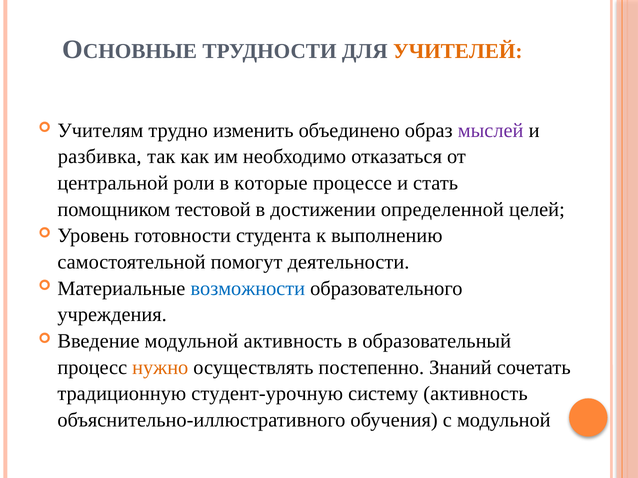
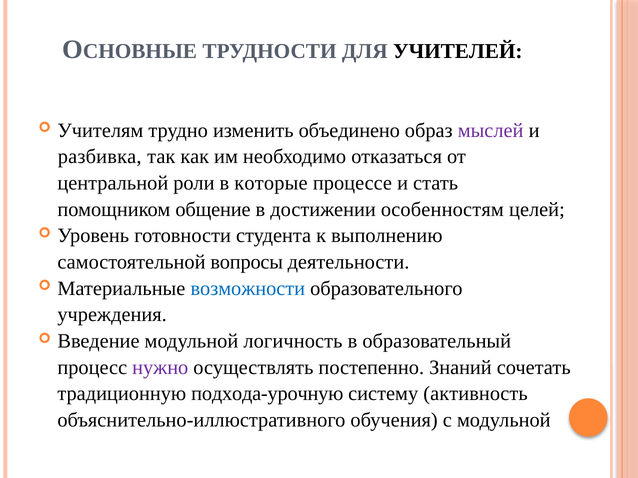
УЧИТЕЛЕЙ colour: orange -> black (458, 52)
тестовой: тестовой -> общение (213, 210)
определенной: определенной -> особенностям (442, 210)
помогут: помогут -> вопросы (247, 262)
модульной активность: активность -> логичность (293, 341)
нужно colour: orange -> purple (160, 368)
студент-урочную: студент-урочную -> подхода-урочную (267, 394)
